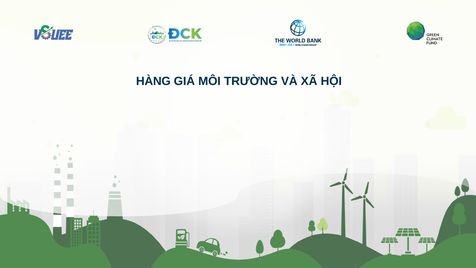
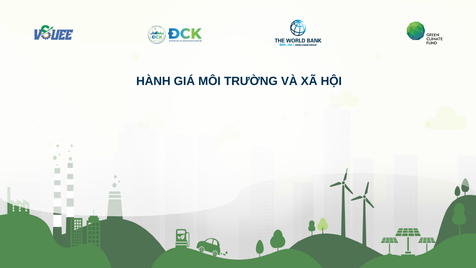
HÀNG: HÀNG -> HÀNH (153, 81)
